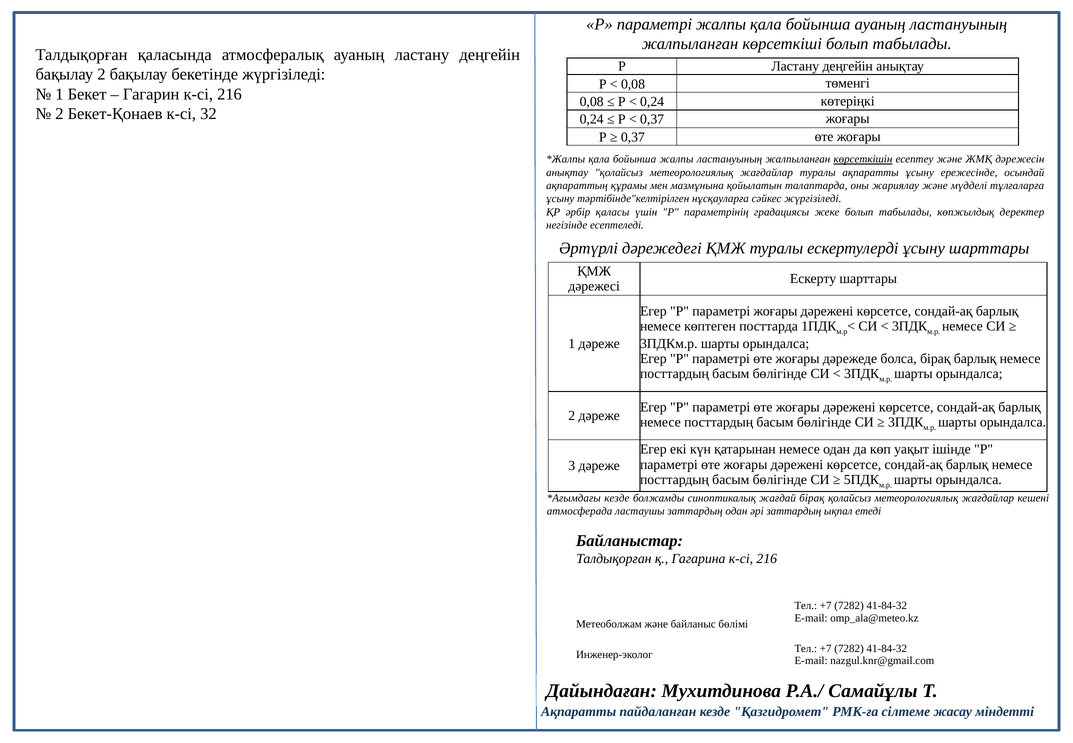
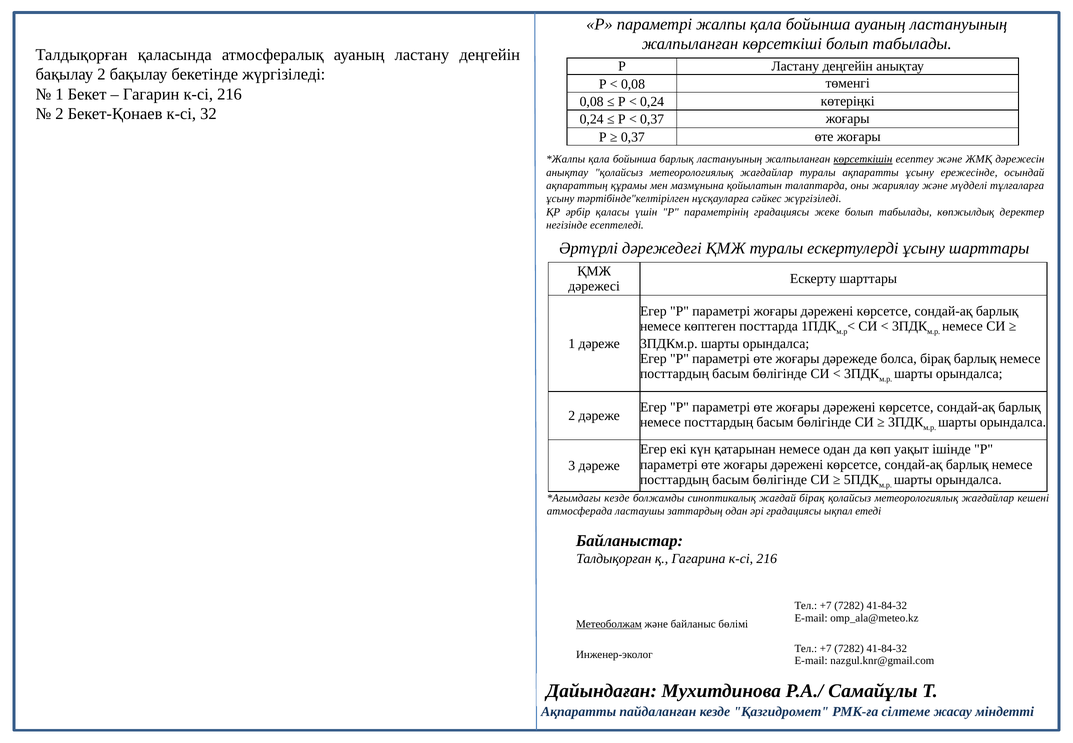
бойынша жалпы: жалпы -> барлық (677, 159)
әрі заттардың: заттардың -> градациясы (794, 511)
Метеоболжам underline: none -> present (609, 624)
